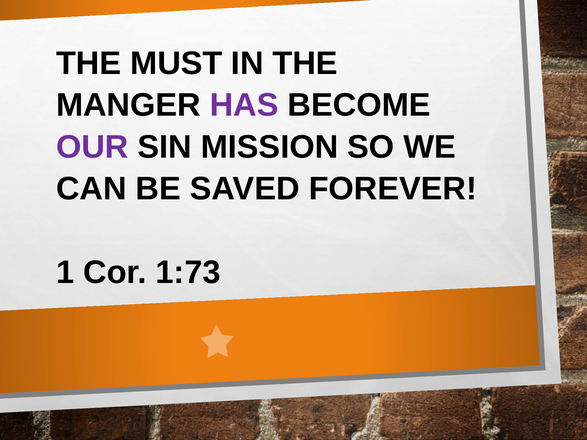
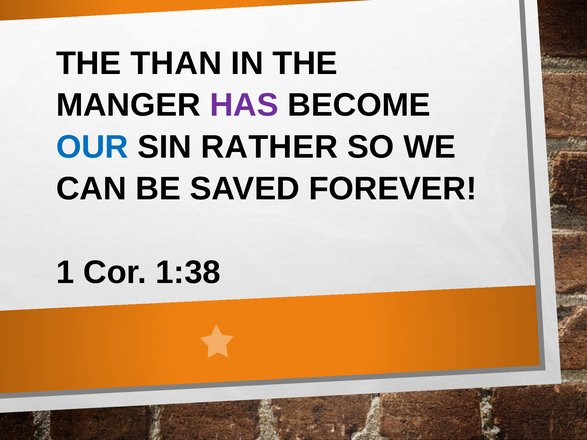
MUST: MUST -> THAN (176, 63)
OUR colour: purple -> blue (92, 147)
MISSION: MISSION -> RATHER (269, 147)
1:73: 1:73 -> 1:38 (188, 273)
